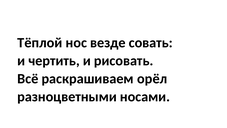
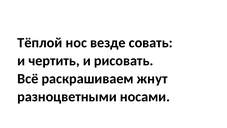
орёл: орёл -> жнут (152, 79)
